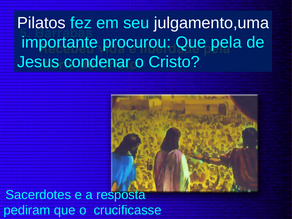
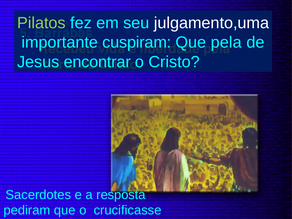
Pilatos colour: white -> light green (41, 23)
procurou: procurou -> cuspiram (137, 42)
condenar: condenar -> encontrar (97, 62)
